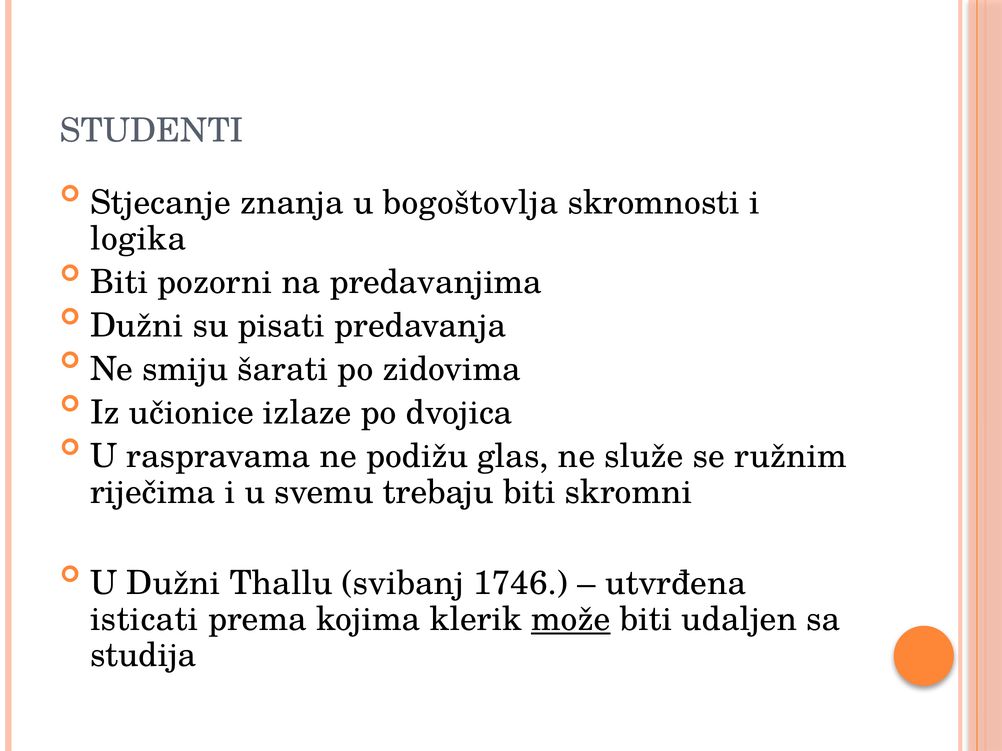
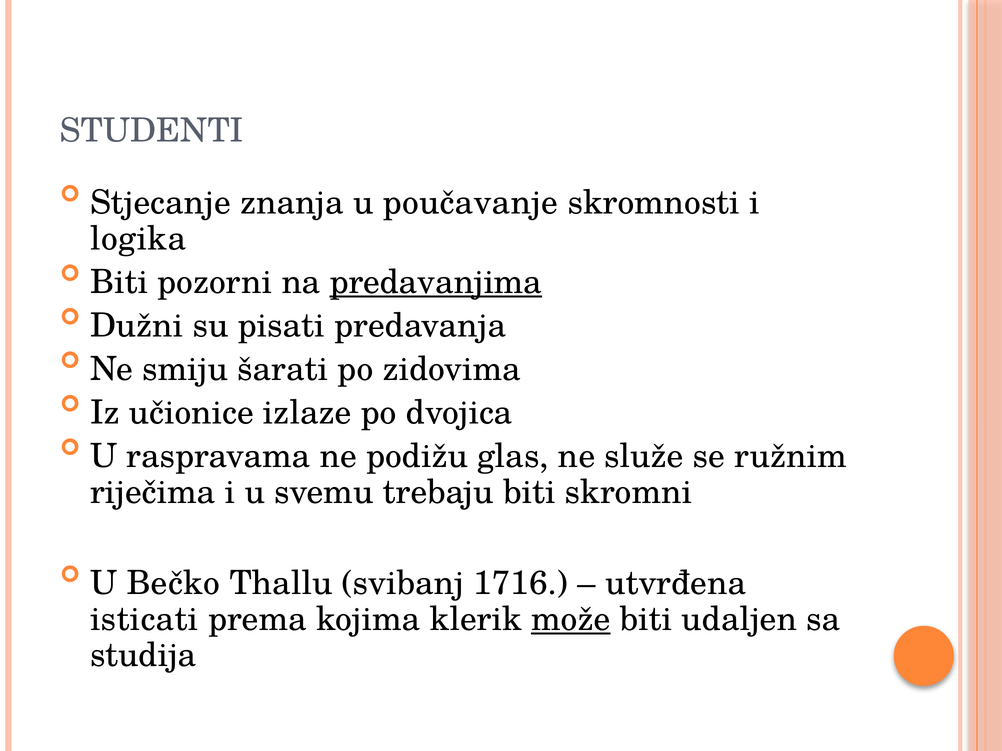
bogoštovlja: bogoštovlja -> poučavanje (471, 203)
predavanjima underline: none -> present (436, 282)
U Dužni: Dužni -> Bečko (173, 584)
1746: 1746 -> 1716 (521, 584)
